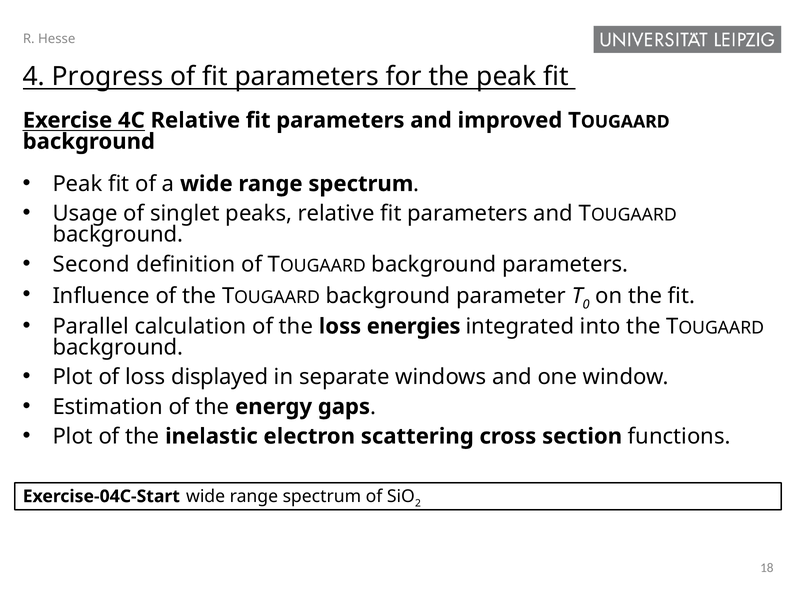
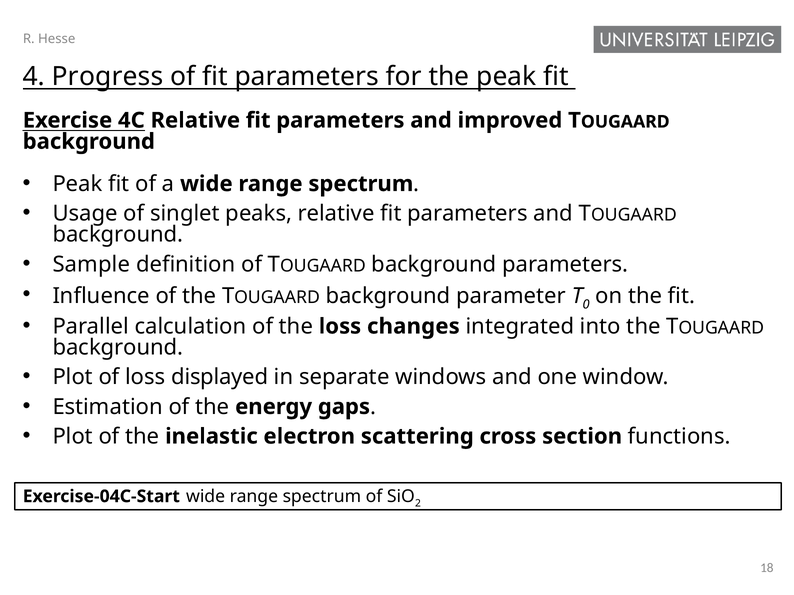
Second: Second -> Sample (91, 264)
energies: energies -> changes (413, 327)
